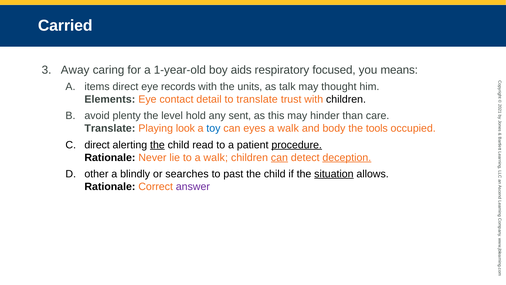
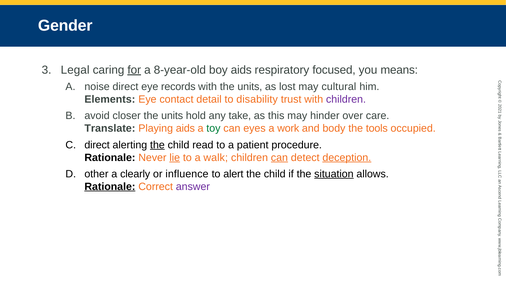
Carried: Carried -> Gender (65, 25)
Away: Away -> Legal (75, 70)
for underline: none -> present (134, 70)
1-year-old: 1-year-old -> 8-year-old (180, 70)
items: items -> noise (97, 87)
talk: talk -> lost (287, 87)
thought: thought -> cultural (339, 87)
to translate: translate -> disability (257, 99)
children colour: black -> purple (346, 99)
plenty: plenty -> closer (127, 116)
level: level -> units (172, 116)
sent: sent -> take (240, 116)
than: than -> over (353, 116)
Playing look: look -> aids (185, 128)
toy colour: blue -> green (213, 128)
walk: walk -> work (288, 128)
procedure underline: present -> none (297, 145)
lie underline: none -> present (175, 157)
blindly: blindly -> clearly (135, 174)
searches: searches -> influence (187, 174)
past: past -> alert (233, 174)
Rationale underline: none -> present (110, 186)
